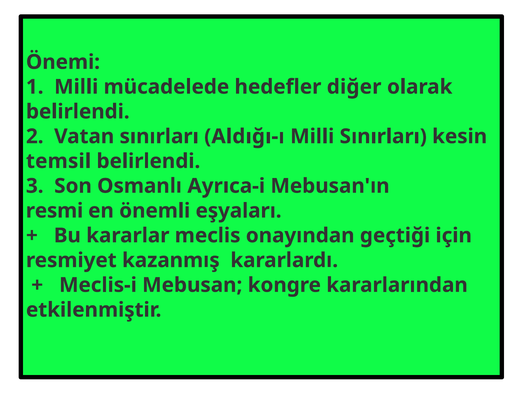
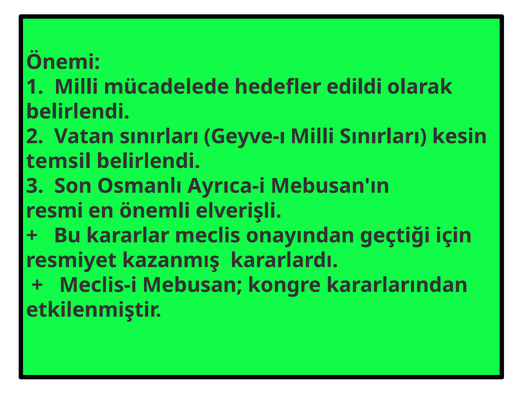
diğer: diğer -> edildi (354, 87)
Aldığı-ı: Aldığı-ı -> Geyve-ı (245, 136)
eşyaları: eşyaları -> elverişli (239, 211)
